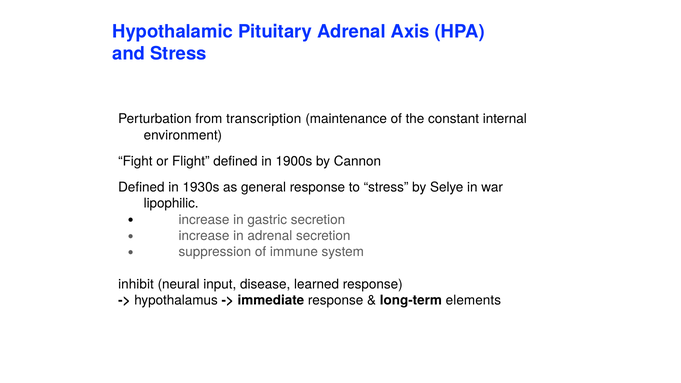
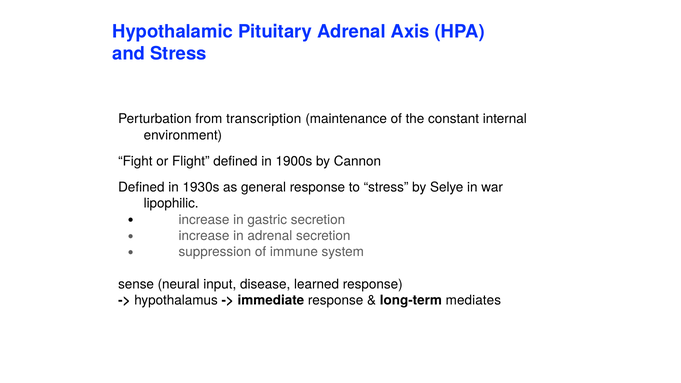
inhibit: inhibit -> sense (136, 284)
elements: elements -> mediates (473, 301)
